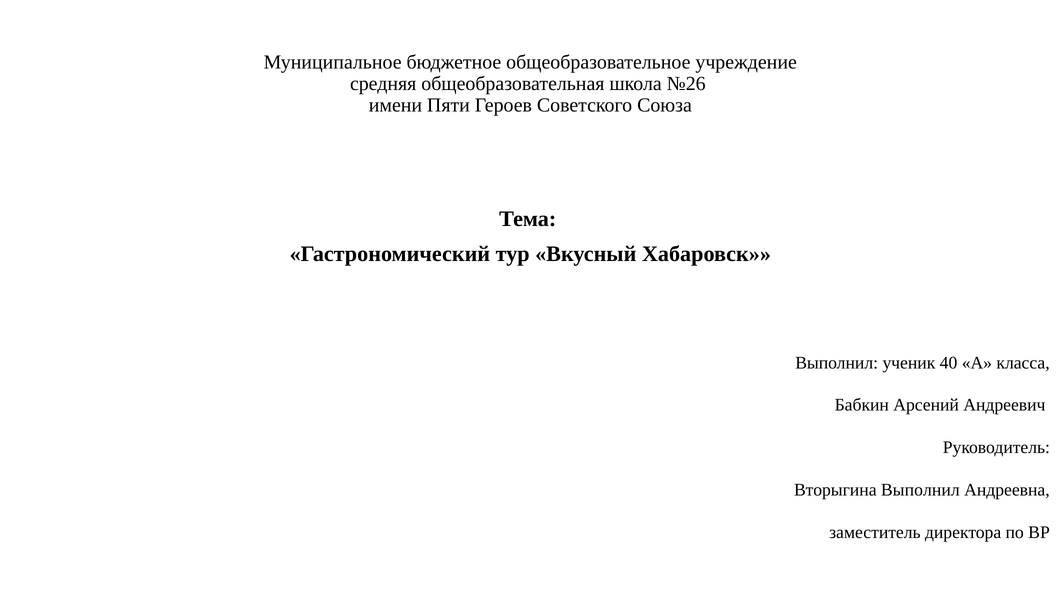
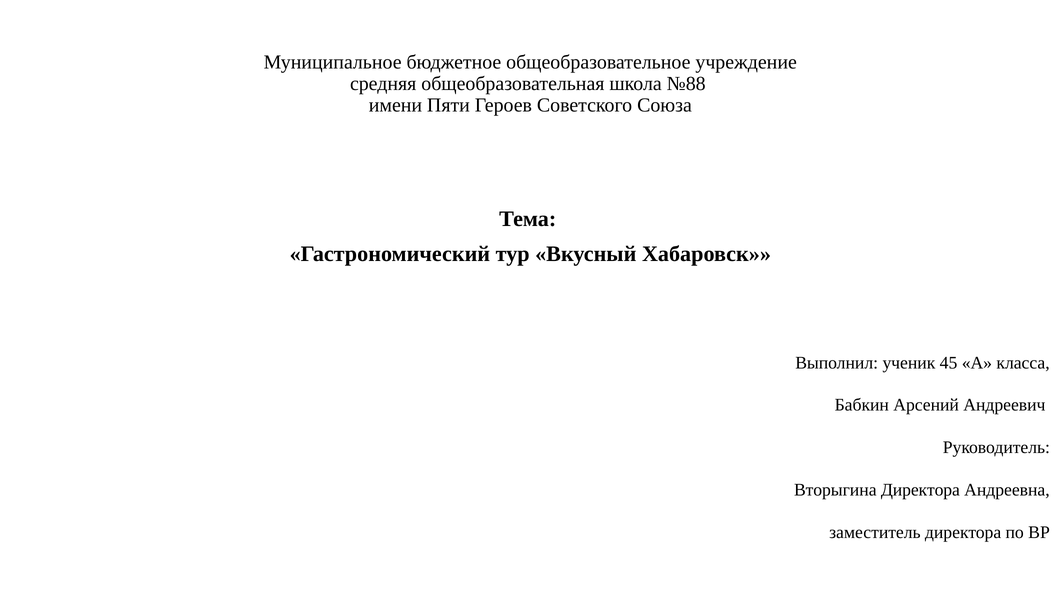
№26: №26 -> №88 (686, 84)
40: 40 -> 45 (949, 363)
Вторыгина Выполнил: Выполнил -> Директора (920, 490)
